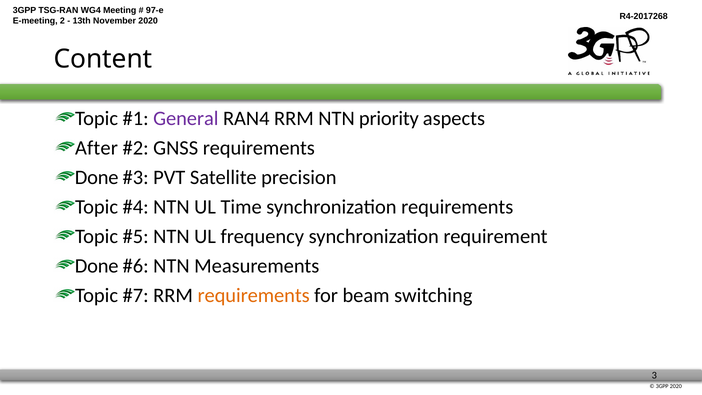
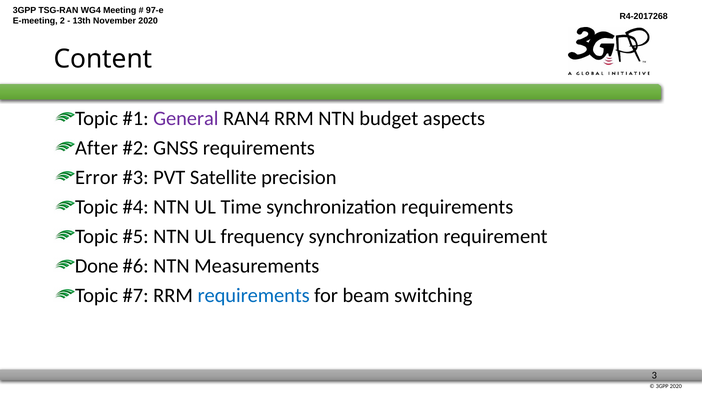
priority: priority -> budget (389, 119)
Done: Done -> Error (96, 178)
requirements colour: orange -> blue (254, 295)
